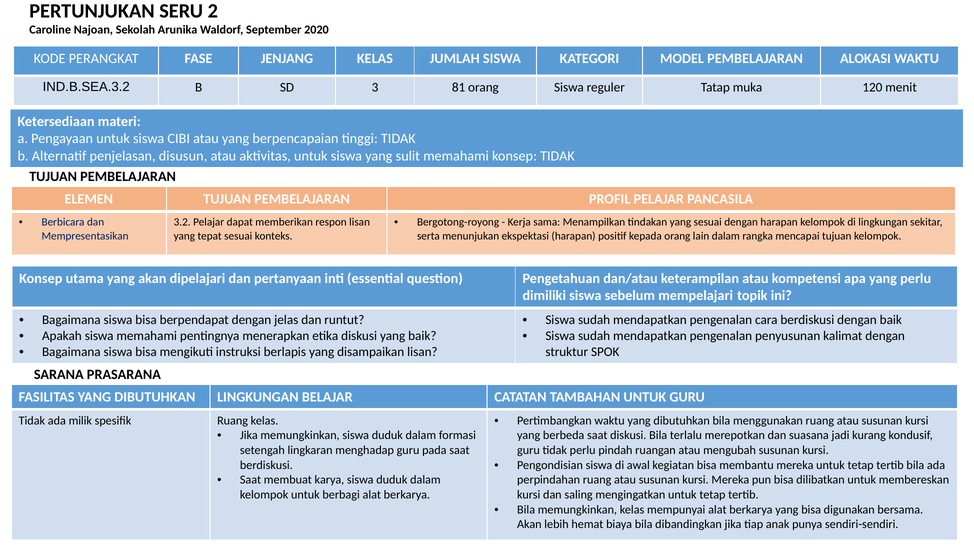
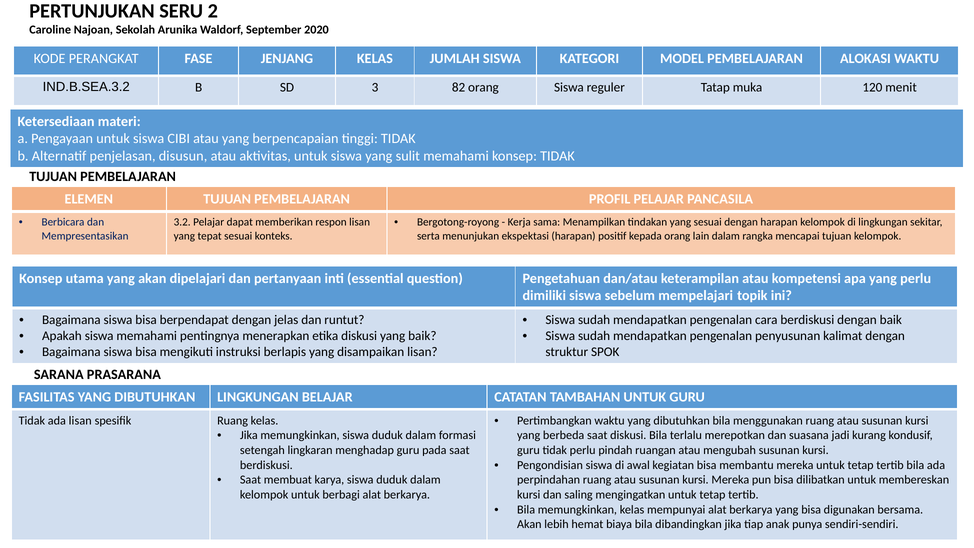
81: 81 -> 82 (459, 88)
ada milik: milik -> lisan (80, 420)
